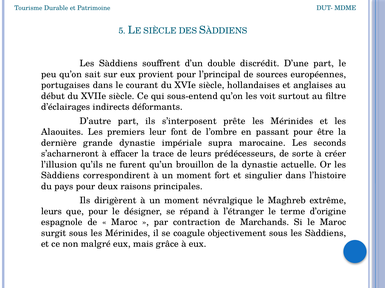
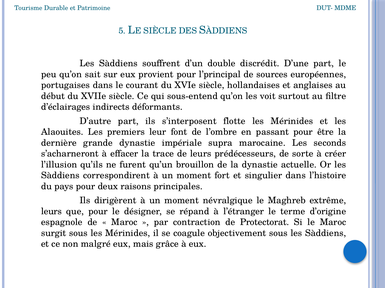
prête: prête -> flotte (234, 121)
Marchands: Marchands -> Protectorat (265, 223)
